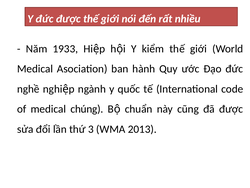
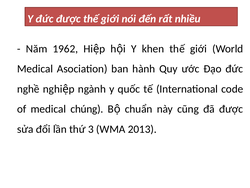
1933: 1933 -> 1962 (65, 49)
kiểm: kiểm -> khen (153, 49)
